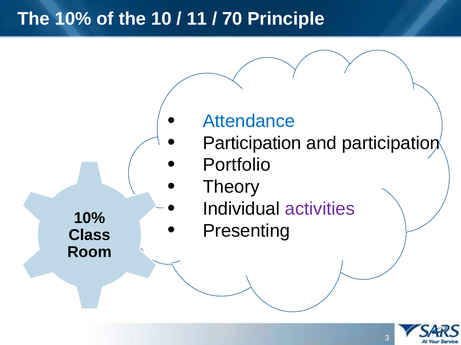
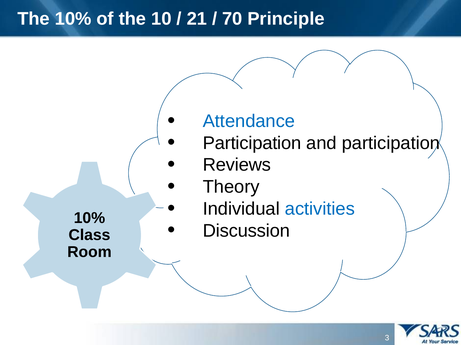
11: 11 -> 21 (197, 19)
Portfolio: Portfolio -> Reviews (237, 165)
activities colour: purple -> blue (320, 209)
Presenting: Presenting -> Discussion (246, 231)
